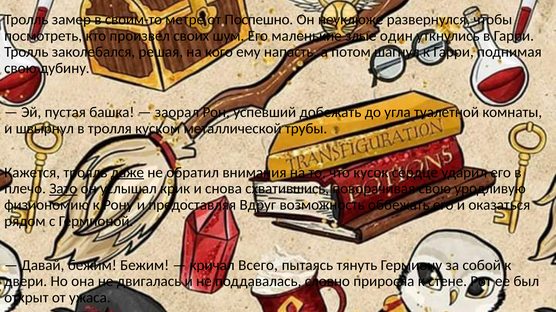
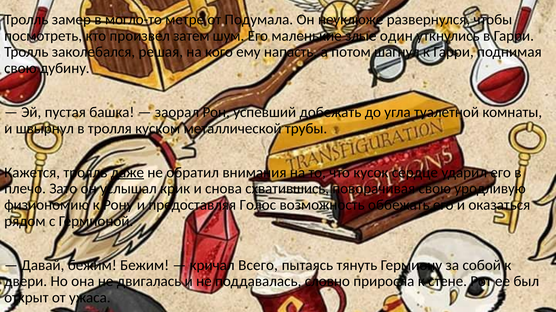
своим-то: своим-то -> могло-то (133, 20)
Поспешно: Поспешно -> Подумала (259, 20)
своих: своих -> затем (191, 36)
Зато underline: present -> none (63, 189)
Вдруг: Вдруг -> Голос (258, 205)
